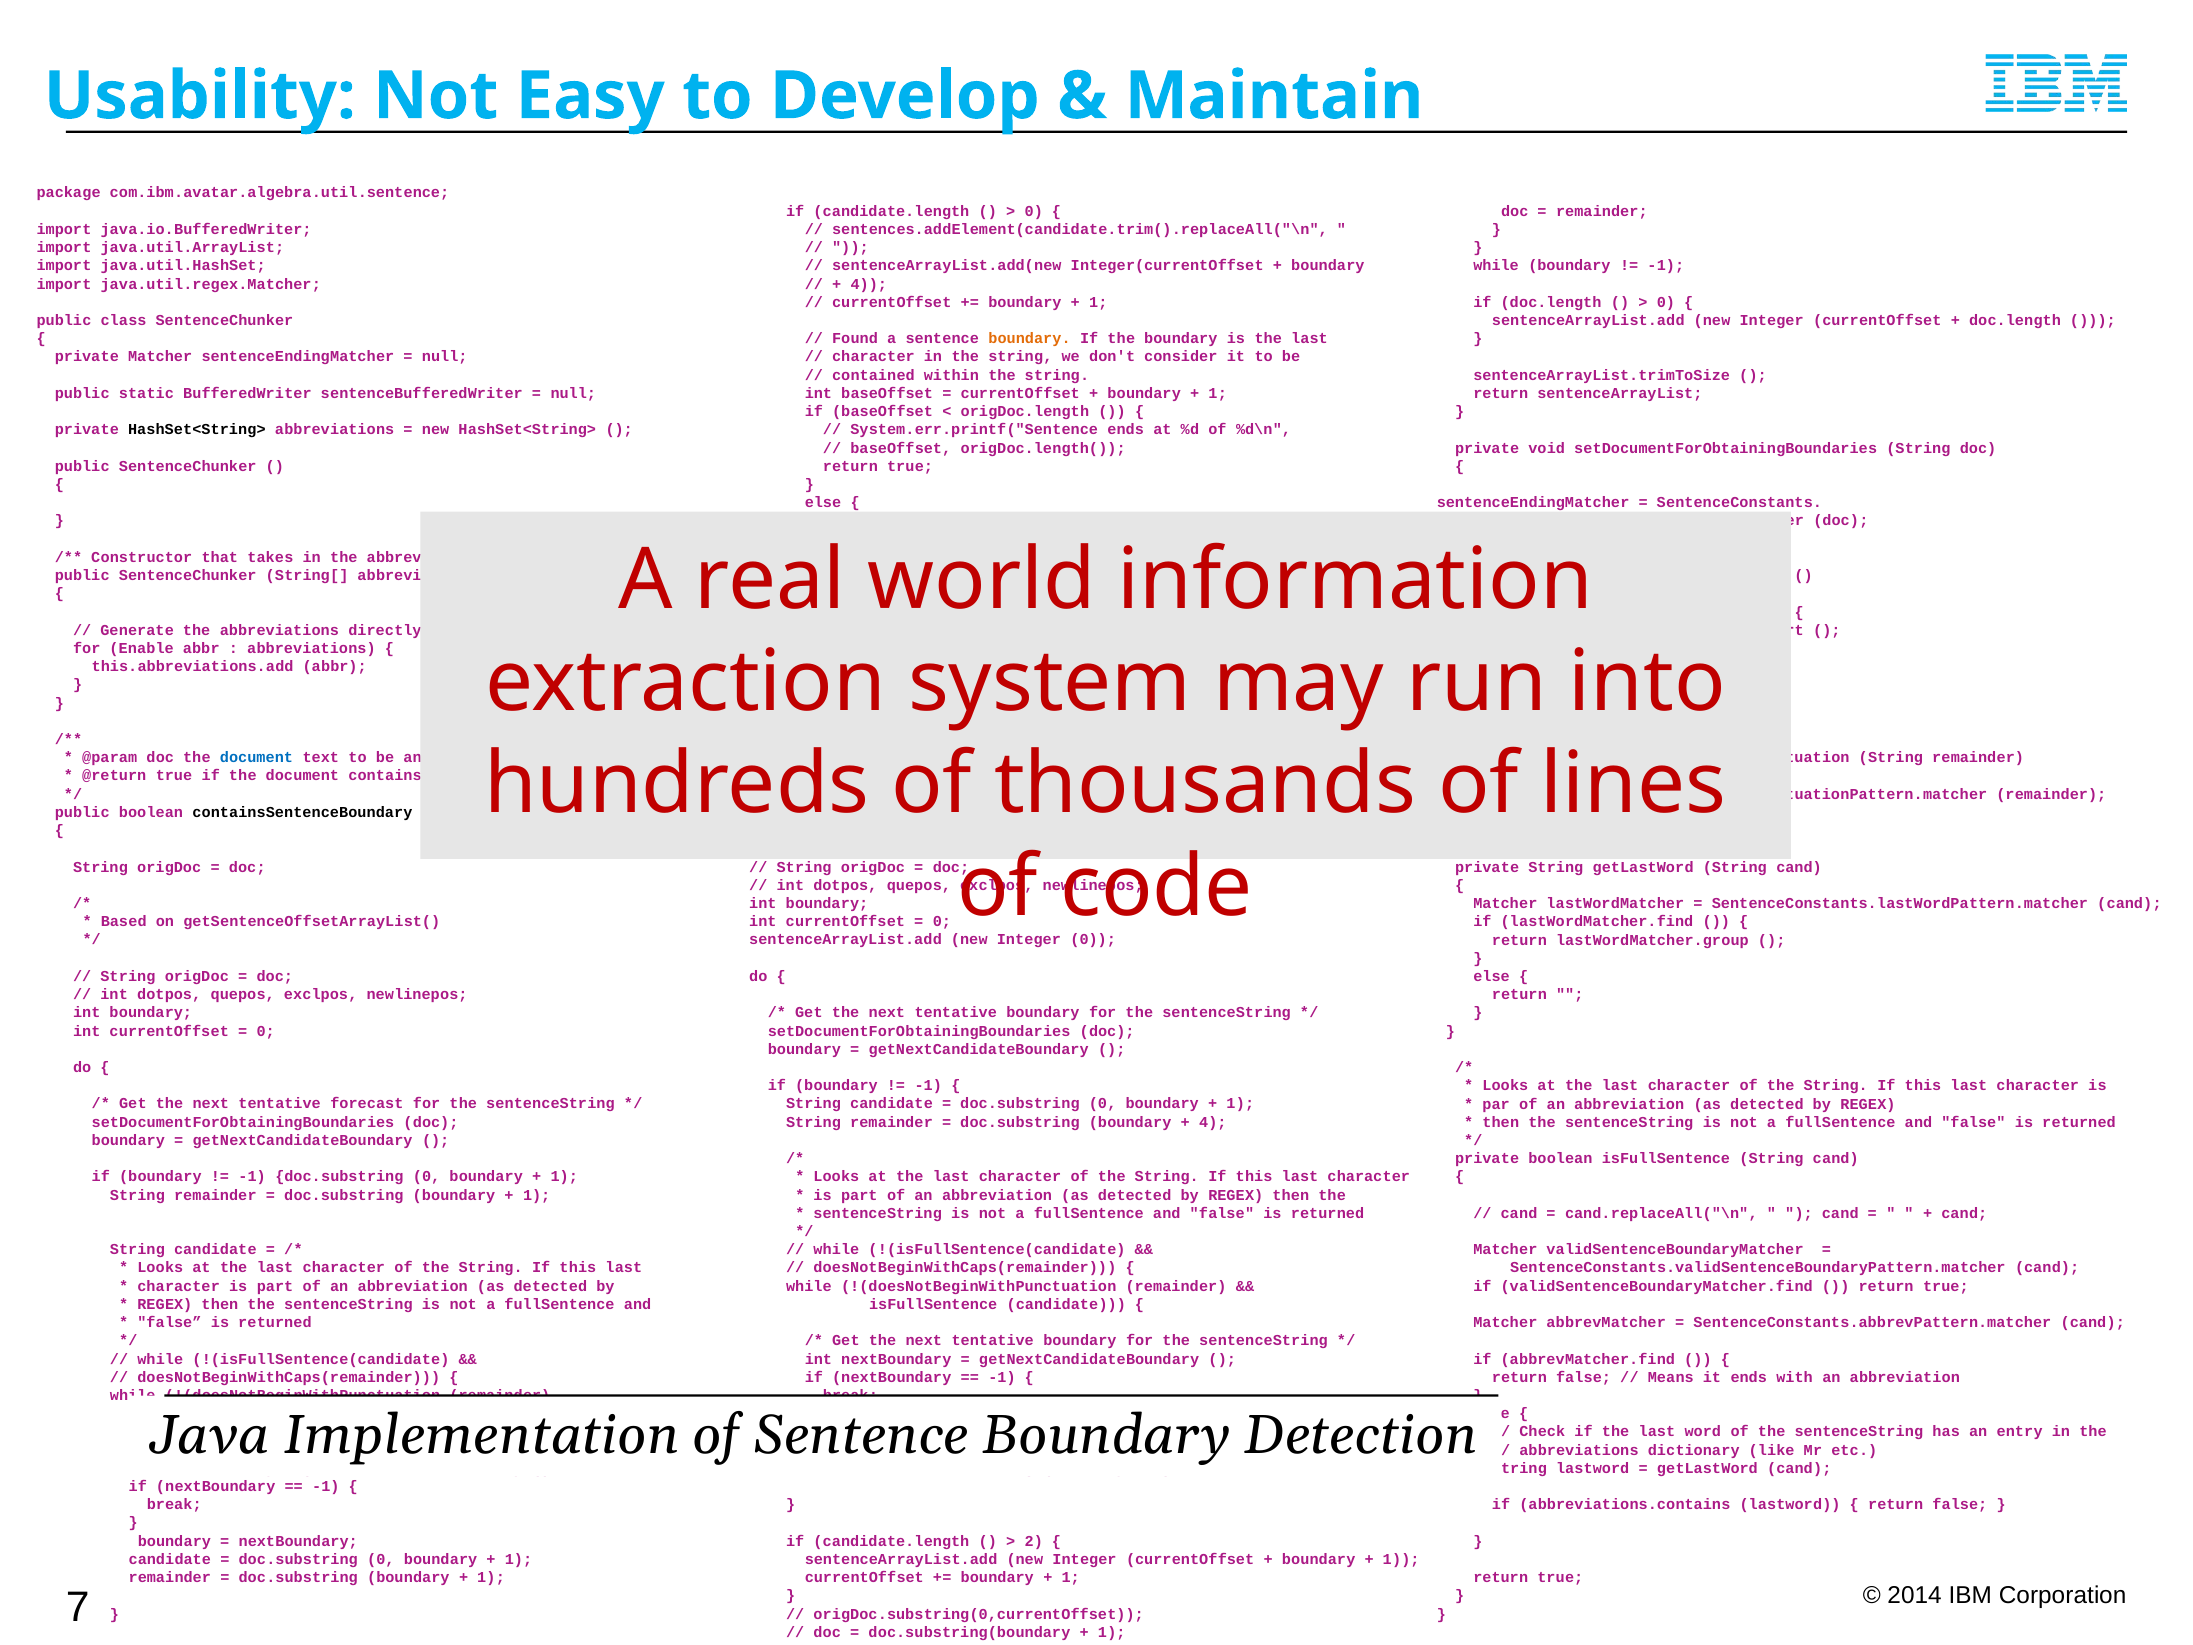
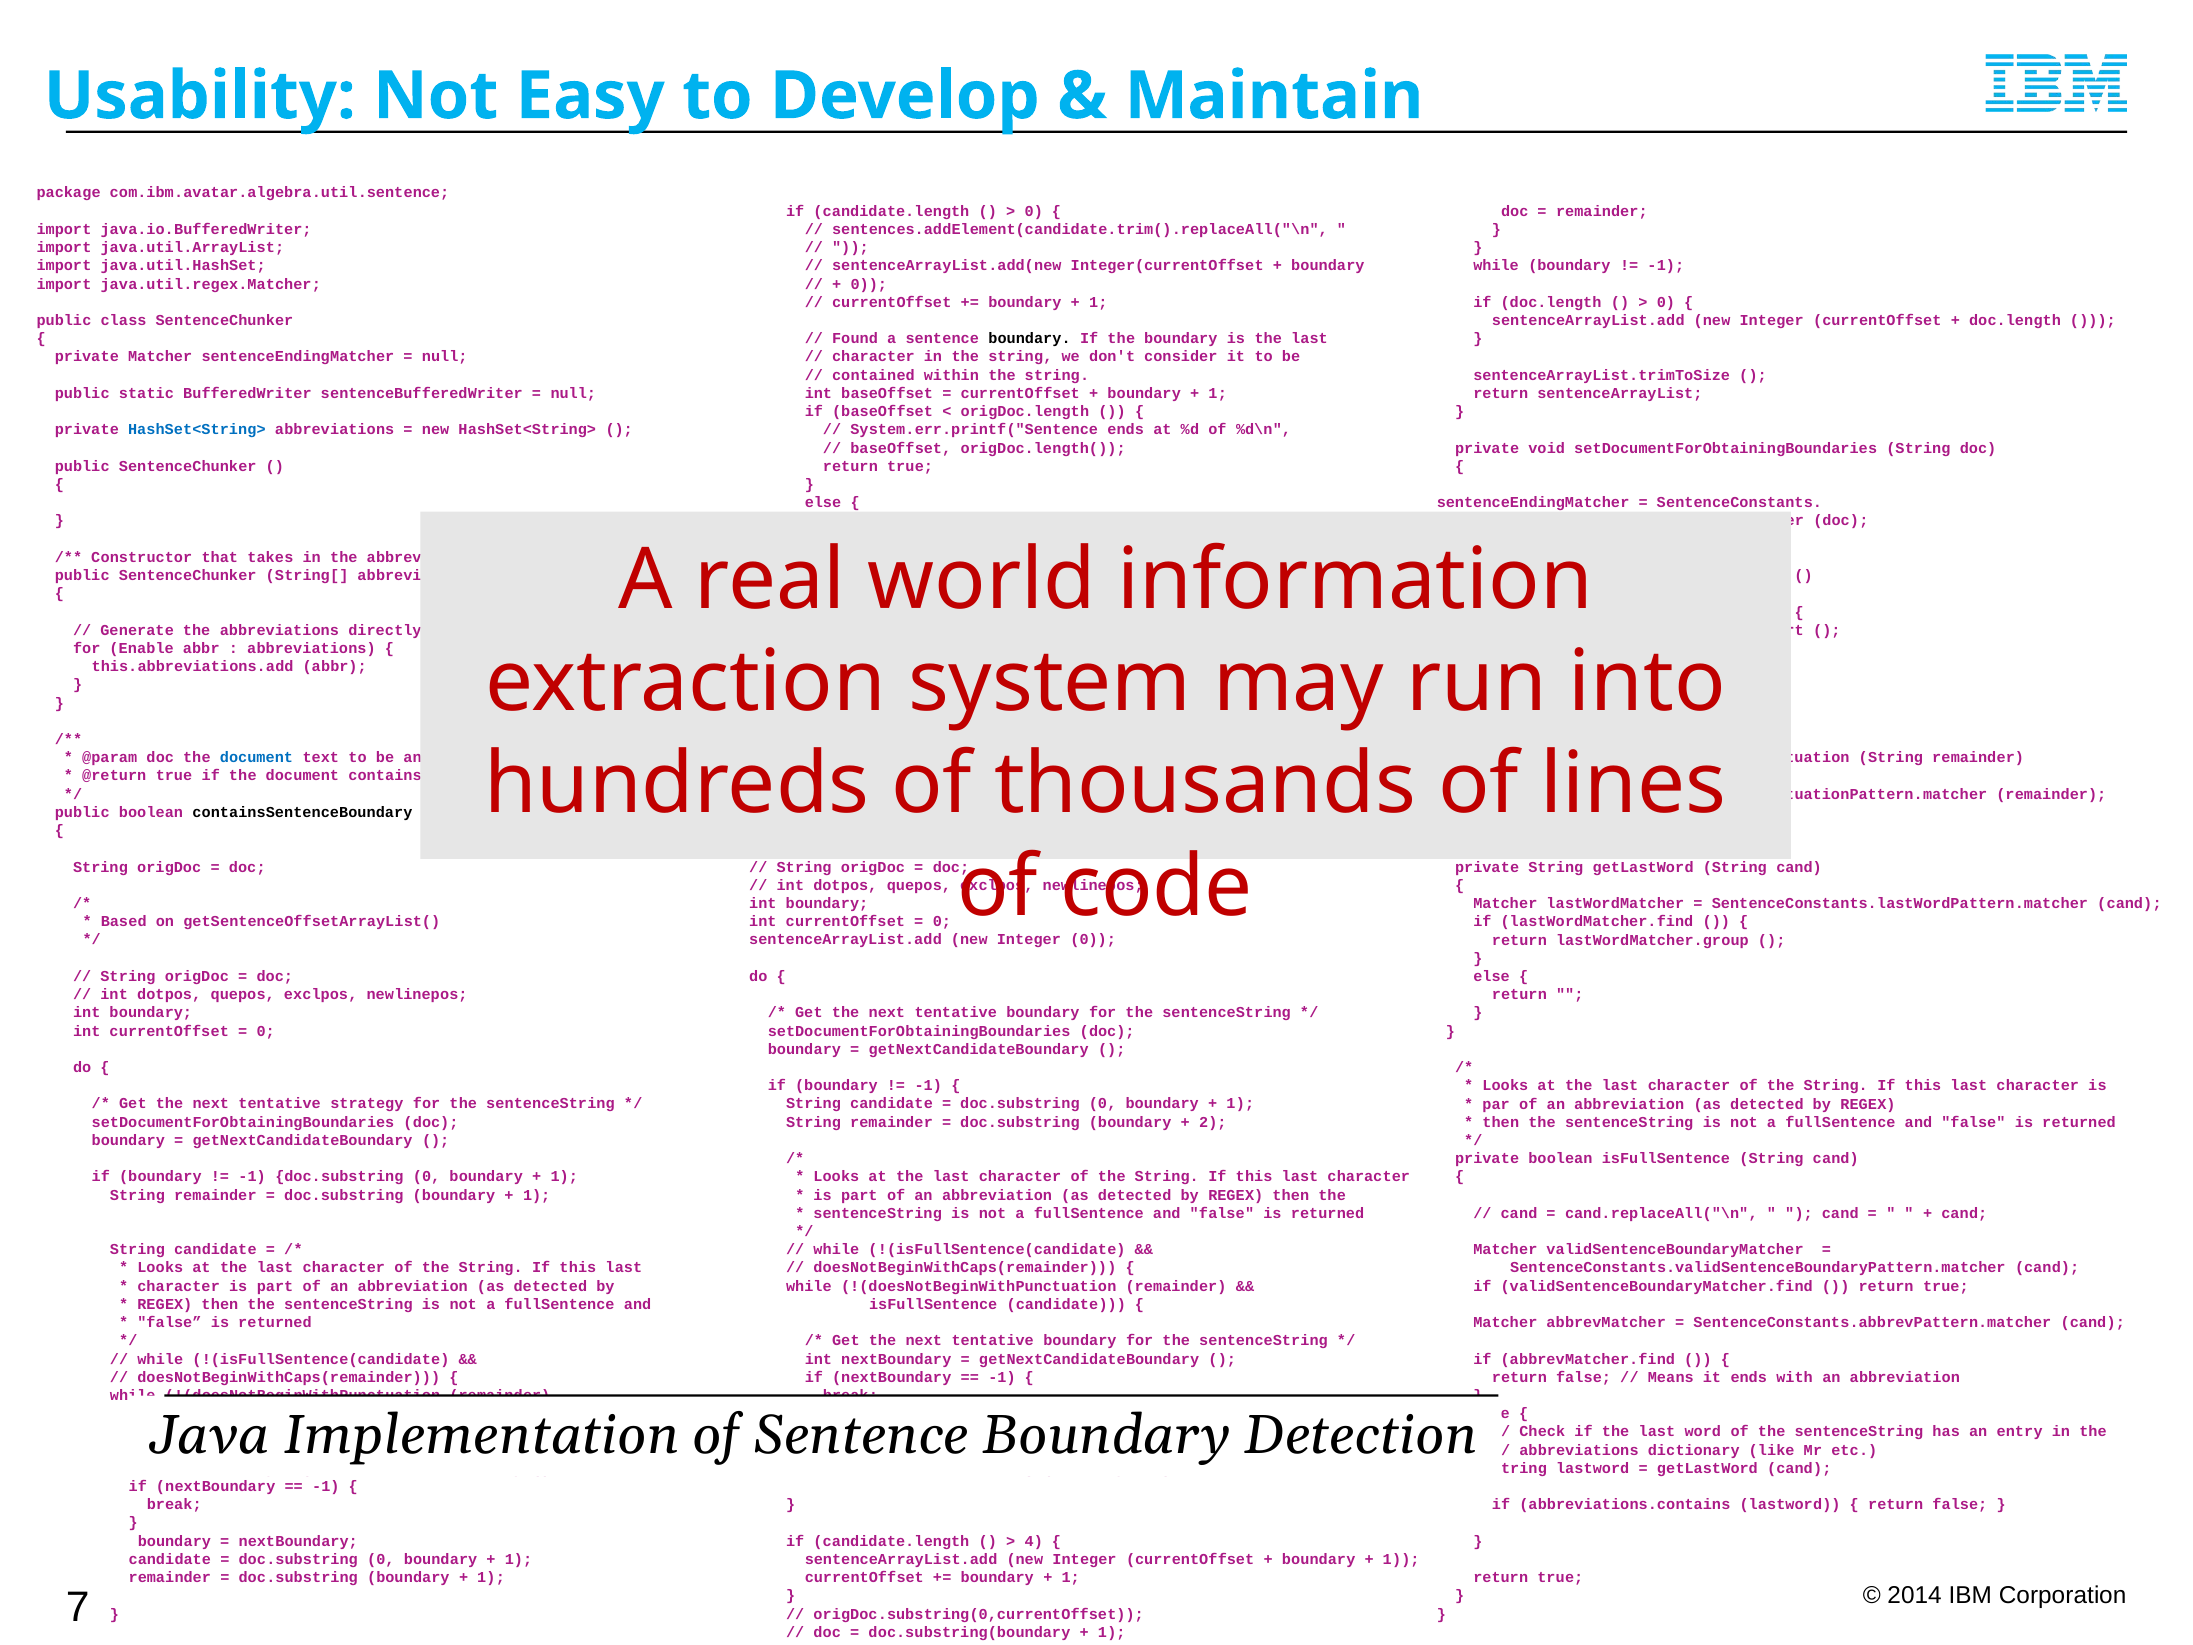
4: 4 -> 0 (869, 284)
boundary colour: orange -> black (1030, 339)
HashSet<String> colour: black -> blue (197, 430)
forecast: forecast -> strategy (367, 1104)
4: 4 -> 2 (1213, 1122)
2: 2 -> 4 (1034, 1541)
